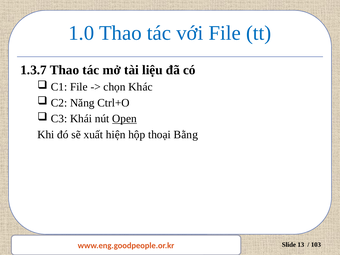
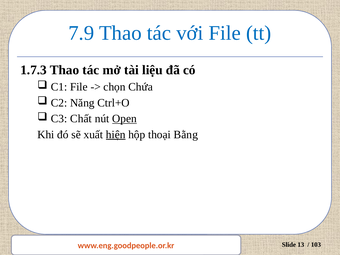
1.0: 1.0 -> 7.9 (81, 33)
1.3.7: 1.3.7 -> 1.7.3 (34, 70)
Khác: Khác -> Chứa (141, 87)
Khái: Khái -> Chất (81, 119)
hiện underline: none -> present (116, 135)
